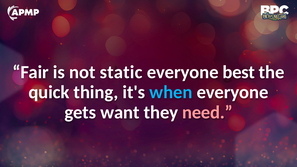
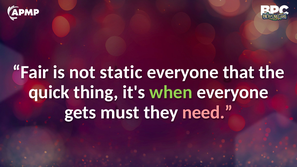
best: best -> that (239, 72)
when colour: light blue -> light green (171, 92)
want: want -> must (120, 112)
